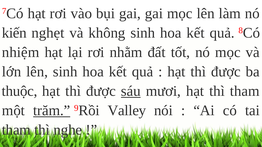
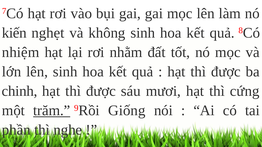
thuộc: thuộc -> chinh (20, 91)
sáu underline: present -> none (131, 91)
thì tham: tham -> cứng (245, 91)
Valley: Valley -> Giống (127, 111)
tham: tham -> phần (16, 130)
